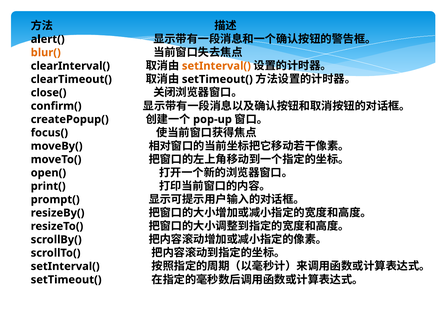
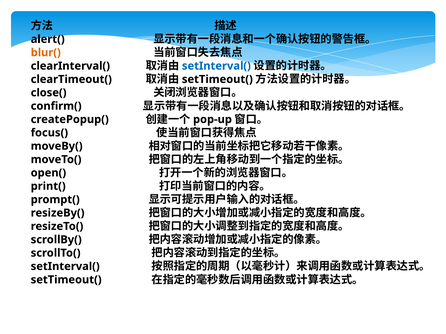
setInterval( colour: orange -> blue (216, 66)
